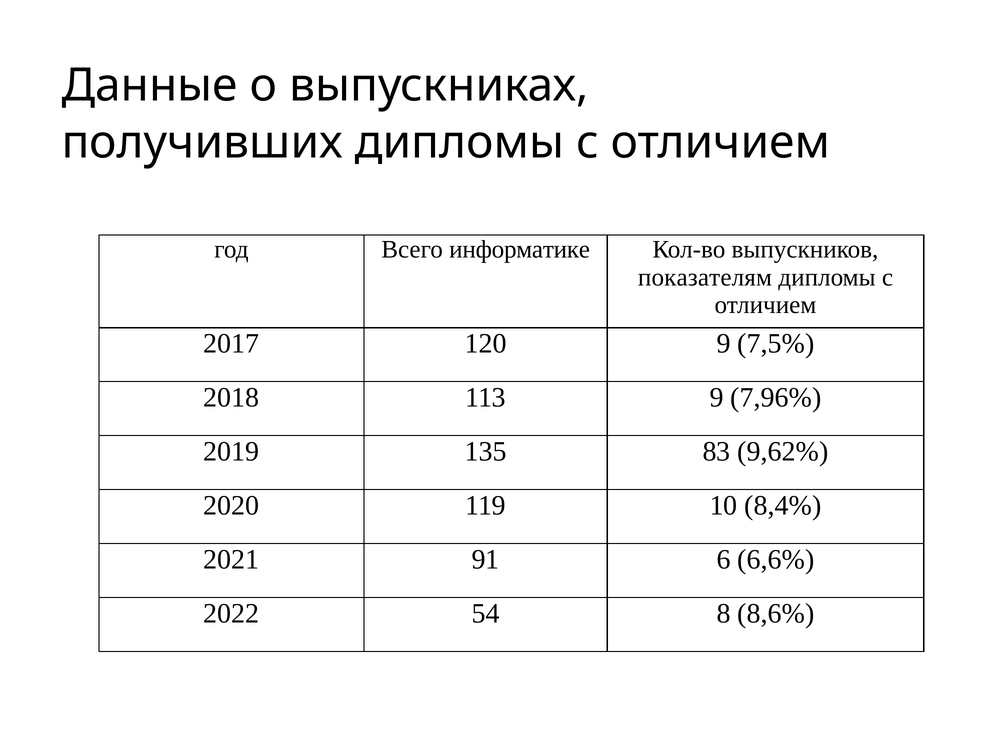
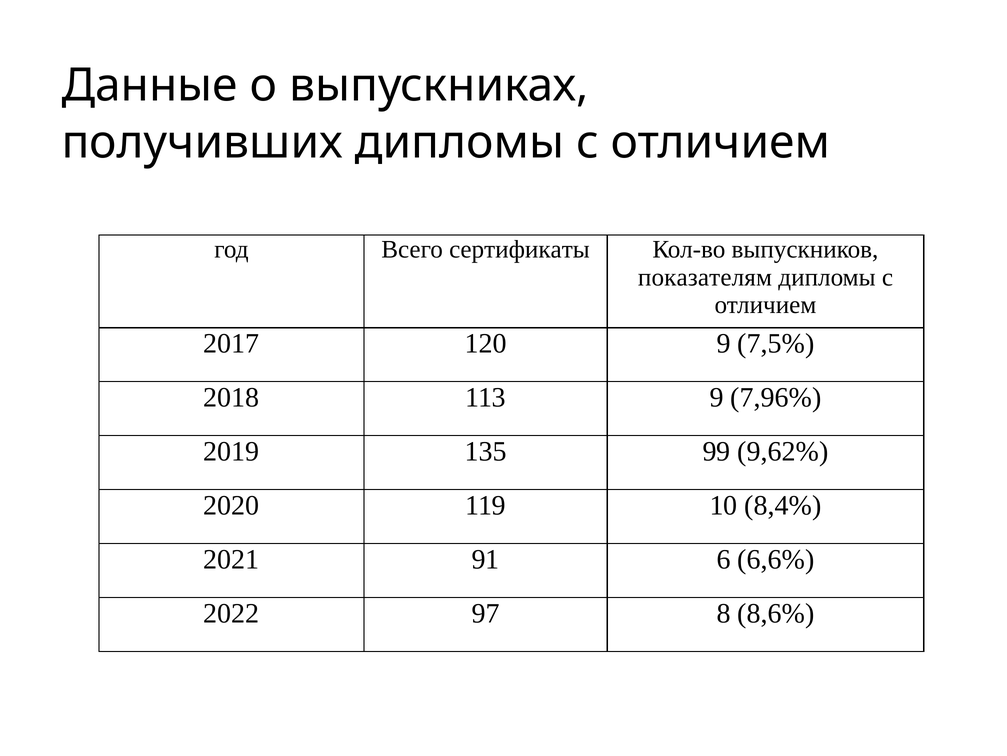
информатике: информатике -> сертификаты (519, 249)
83: 83 -> 99 (716, 451)
54: 54 -> 97 (486, 613)
